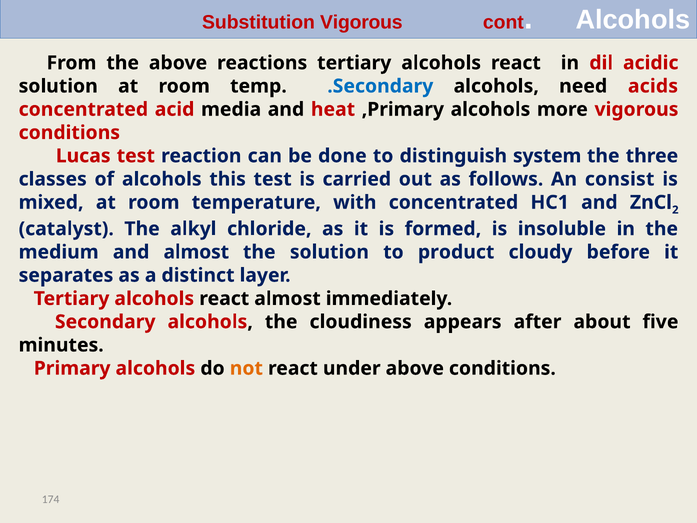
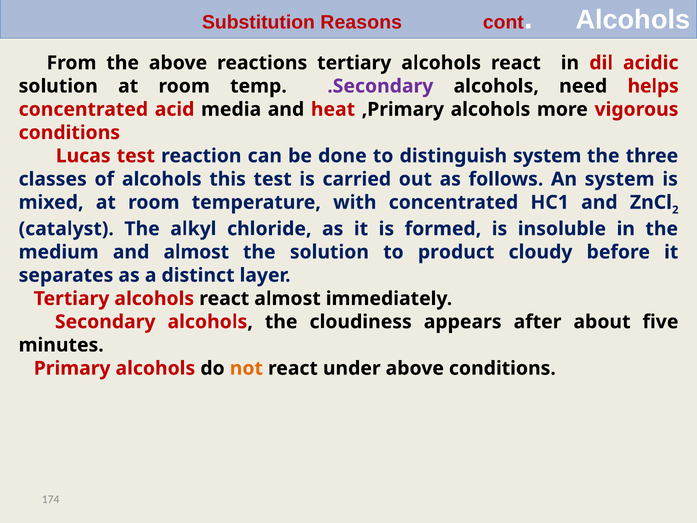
Substitution Vigorous: Vigorous -> Reasons (361, 22)
.Secondary colour: blue -> purple (380, 86)
acids: acids -> helps (653, 86)
An consist: consist -> system (620, 179)
